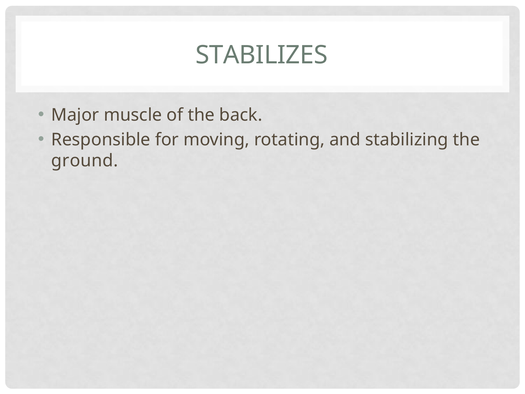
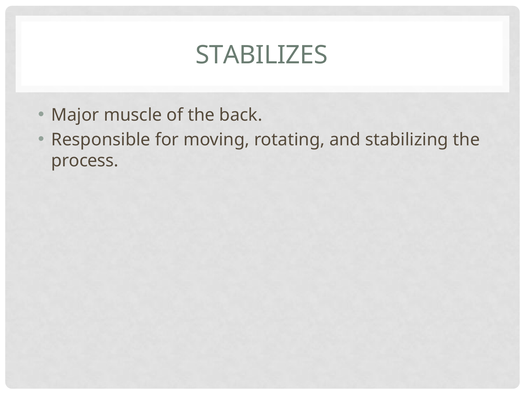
ground: ground -> process (85, 160)
